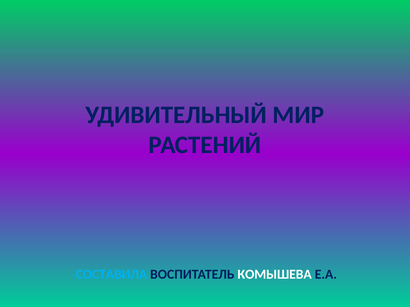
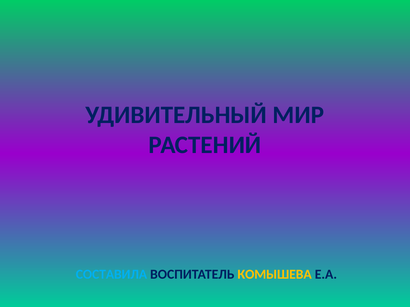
КОМЫШЕВА colour: white -> yellow (275, 275)
